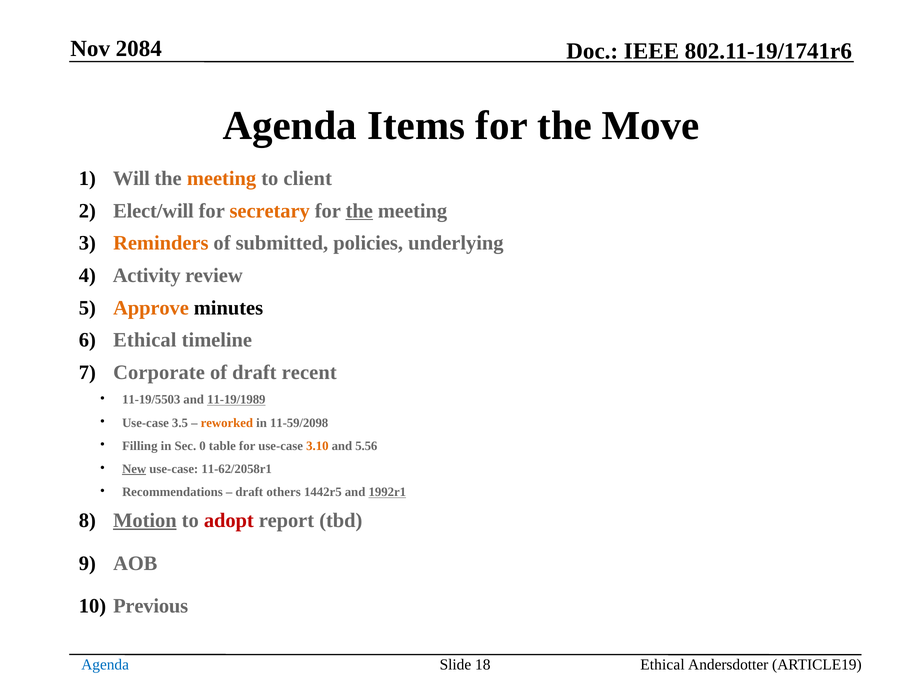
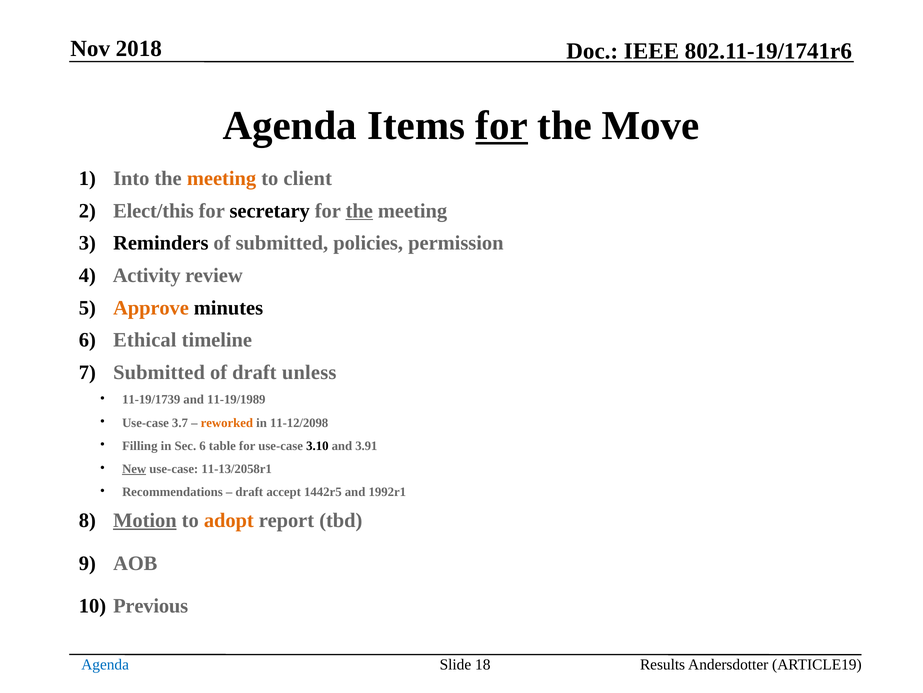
2084: 2084 -> 2018 (139, 49)
for underline: none -> present (502, 126)
Will: Will -> Into (131, 178)
Elect/will: Elect/will -> Elect/this (153, 211)
secretary colour: orange -> black (270, 211)
Reminders colour: orange -> black (161, 243)
underlying: underlying -> permission (456, 243)
Corporate: Corporate -> Submitted (159, 372)
recent: recent -> unless (309, 372)
11-19/5503: 11-19/5503 -> 11-19/1739 (151, 399)
11-19/1989 underline: present -> none (236, 399)
3.5: 3.5 -> 3.7 (180, 422)
11-59/2098: 11-59/2098 -> 11-12/2098 (299, 422)
Sec 0: 0 -> 6 (203, 445)
3.10 colour: orange -> black (317, 445)
5.56: 5.56 -> 3.91 (366, 445)
11-62/2058r1: 11-62/2058r1 -> 11-13/2058r1 (237, 469)
others: others -> accept (284, 492)
1992r1 underline: present -> none (387, 492)
adopt colour: red -> orange (229, 520)
Ethical: Ethical -> Results (663, 664)
